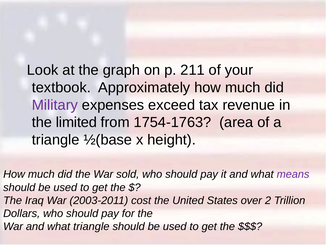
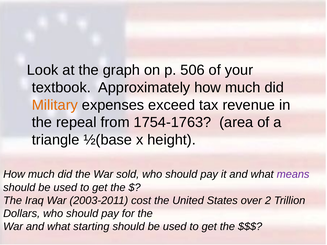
211: 211 -> 506 (193, 70)
Military colour: purple -> orange (55, 105)
limited: limited -> repeal (76, 123)
what triangle: triangle -> starting (91, 227)
